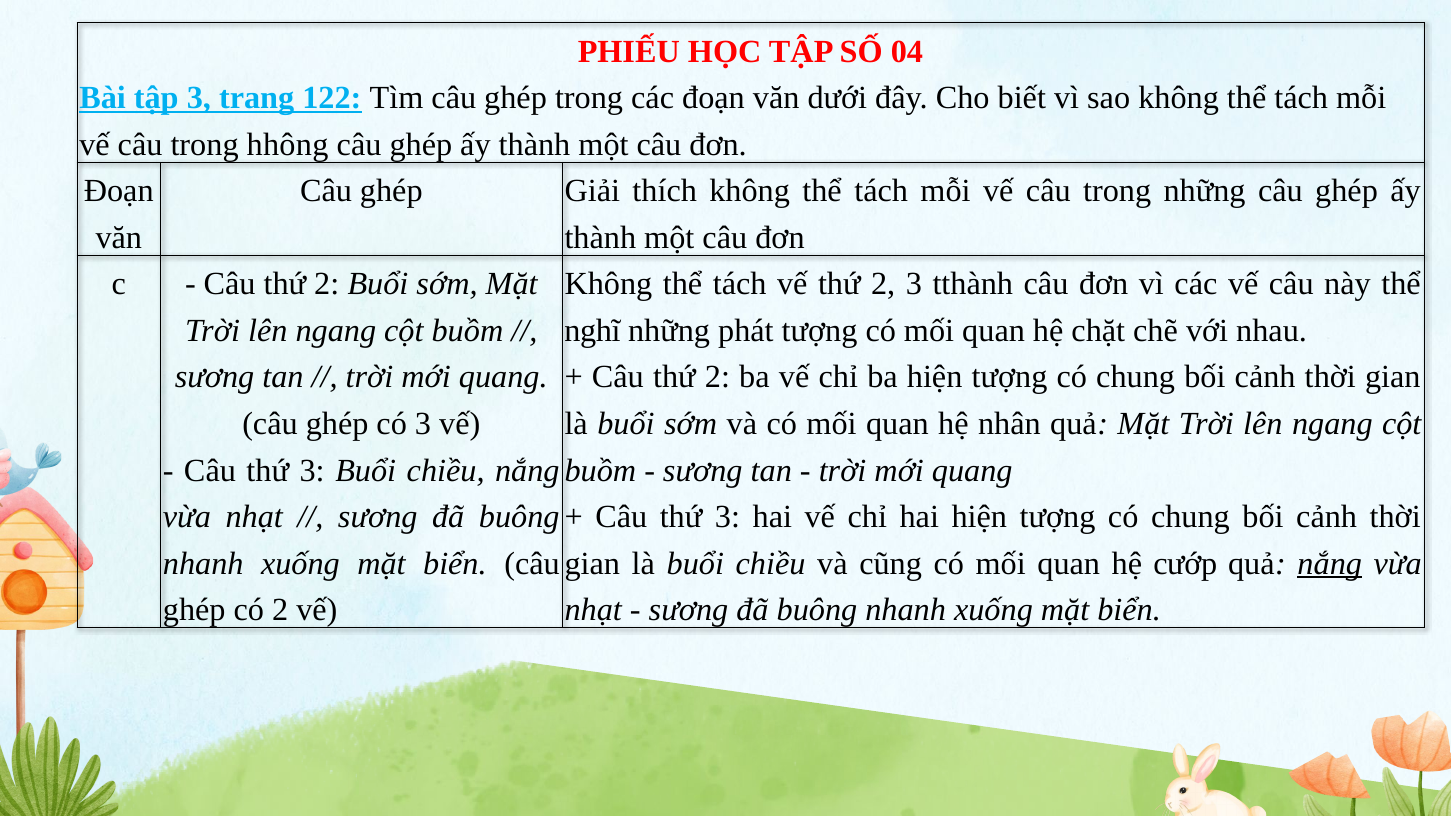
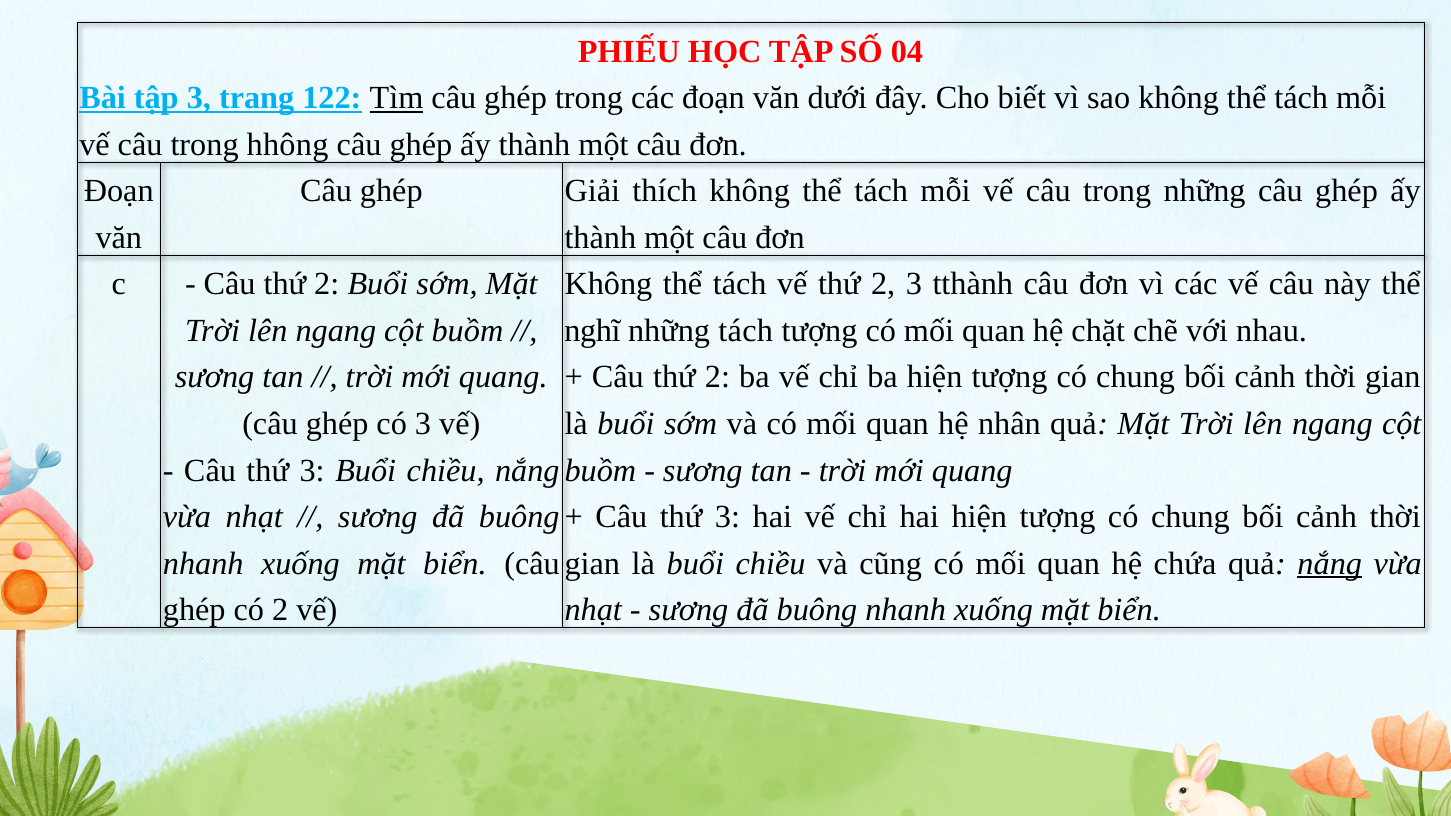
Tìm underline: none -> present (397, 98)
những phát: phát -> tách (746, 331)
cướp: cướp -> chứa (1185, 564)
